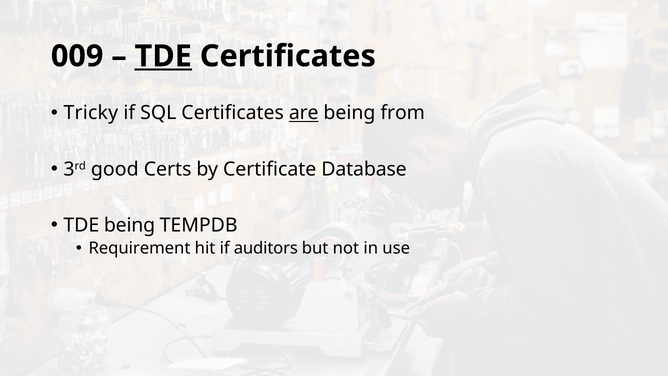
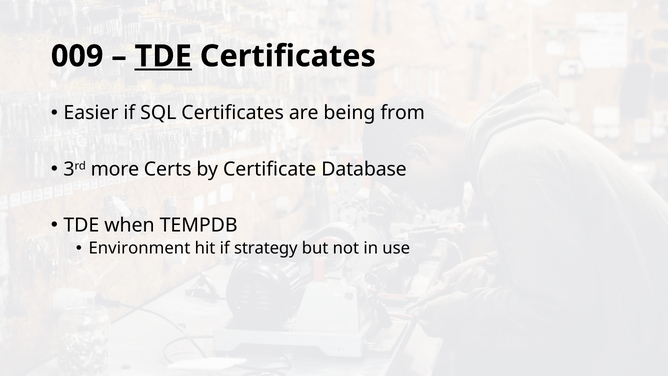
Tricky: Tricky -> Easier (91, 113)
are underline: present -> none (304, 113)
good: good -> more (115, 169)
TDE being: being -> when (129, 225)
Requirement: Requirement -> Environment (139, 248)
auditors: auditors -> strategy (266, 248)
